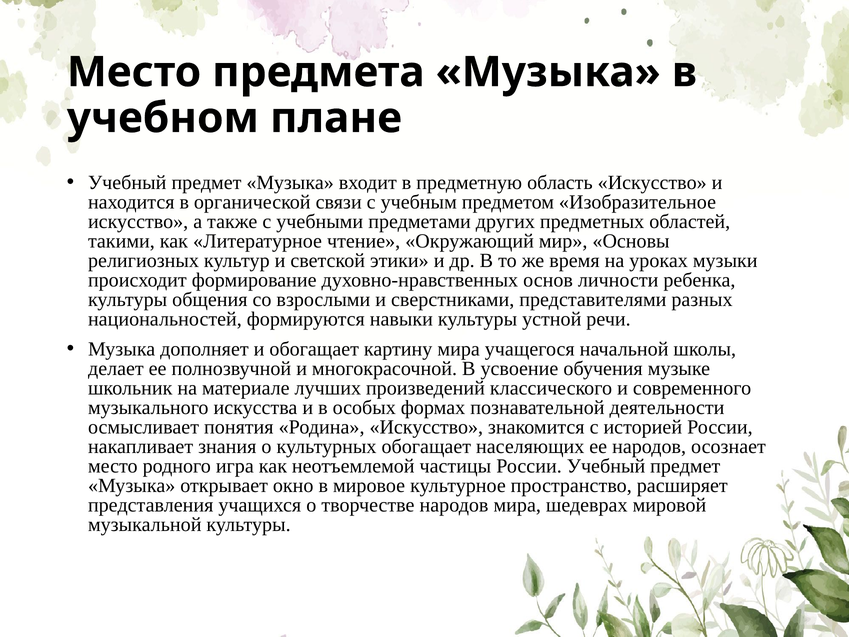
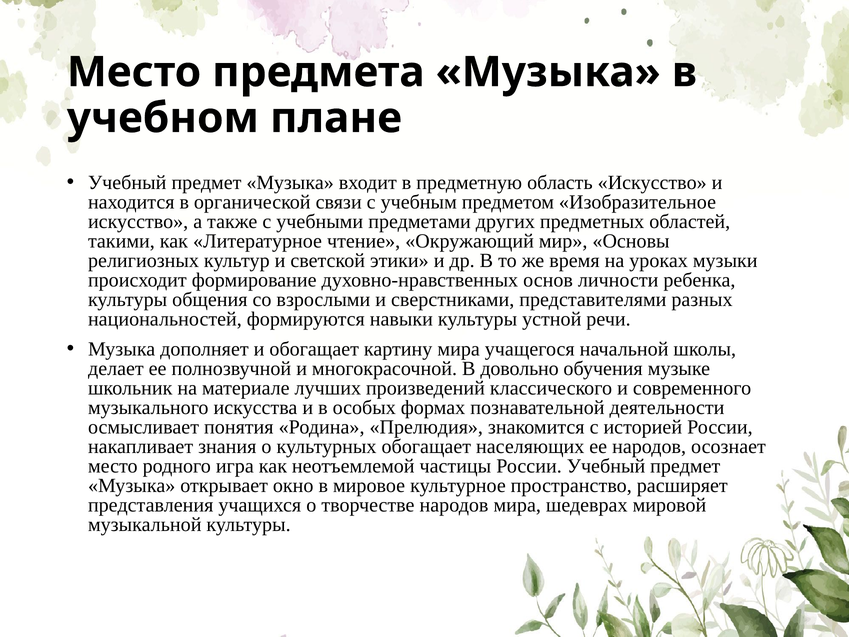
усвоение: усвоение -> довольно (520, 369)
Родина Искусство: Искусство -> Прелюдия (426, 427)
